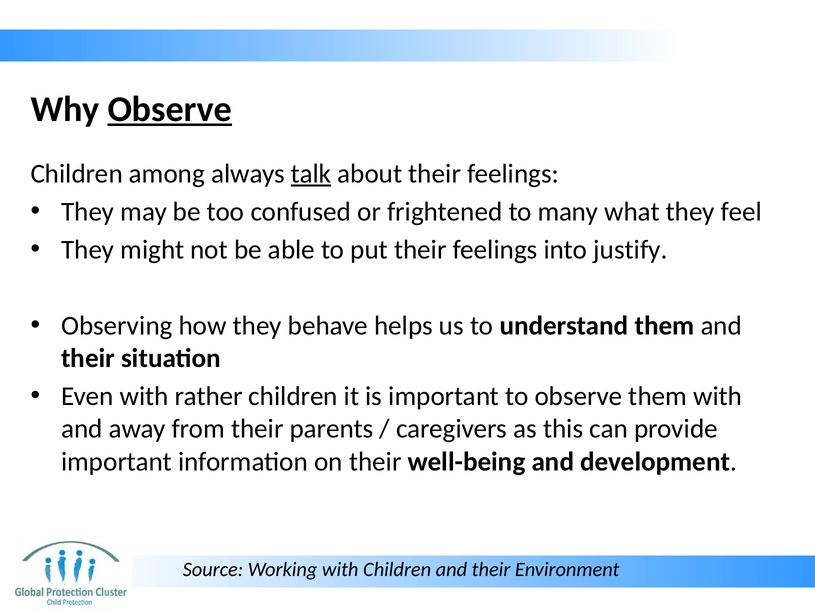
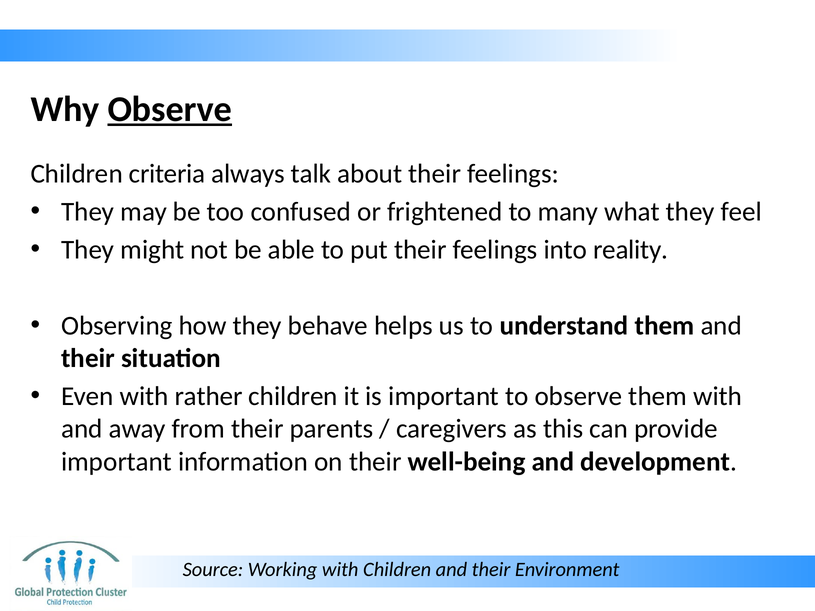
among: among -> criteria (167, 174)
talk underline: present -> none (311, 174)
justify: justify -> reality (631, 250)
